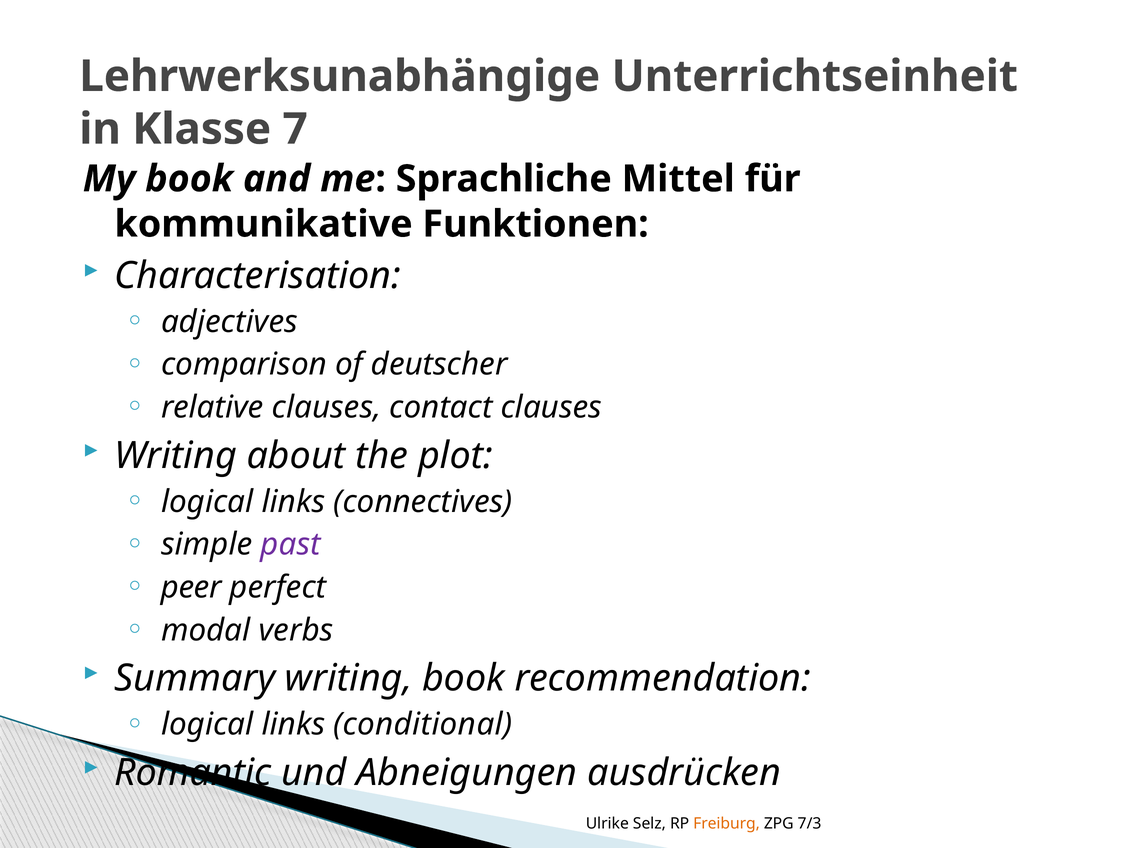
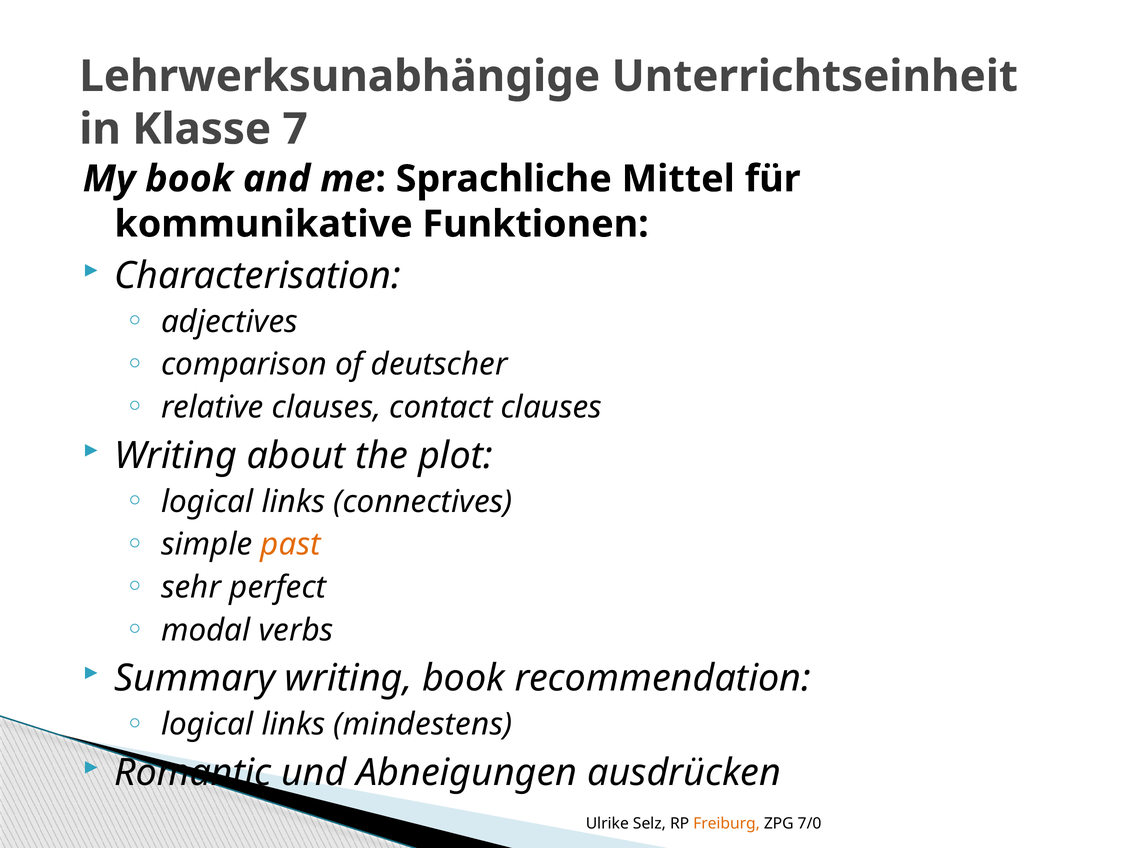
past colour: purple -> orange (291, 545)
peer: peer -> sehr (191, 588)
conditional: conditional -> mindestens (423, 725)
7/3: 7/3 -> 7/0 (810, 824)
